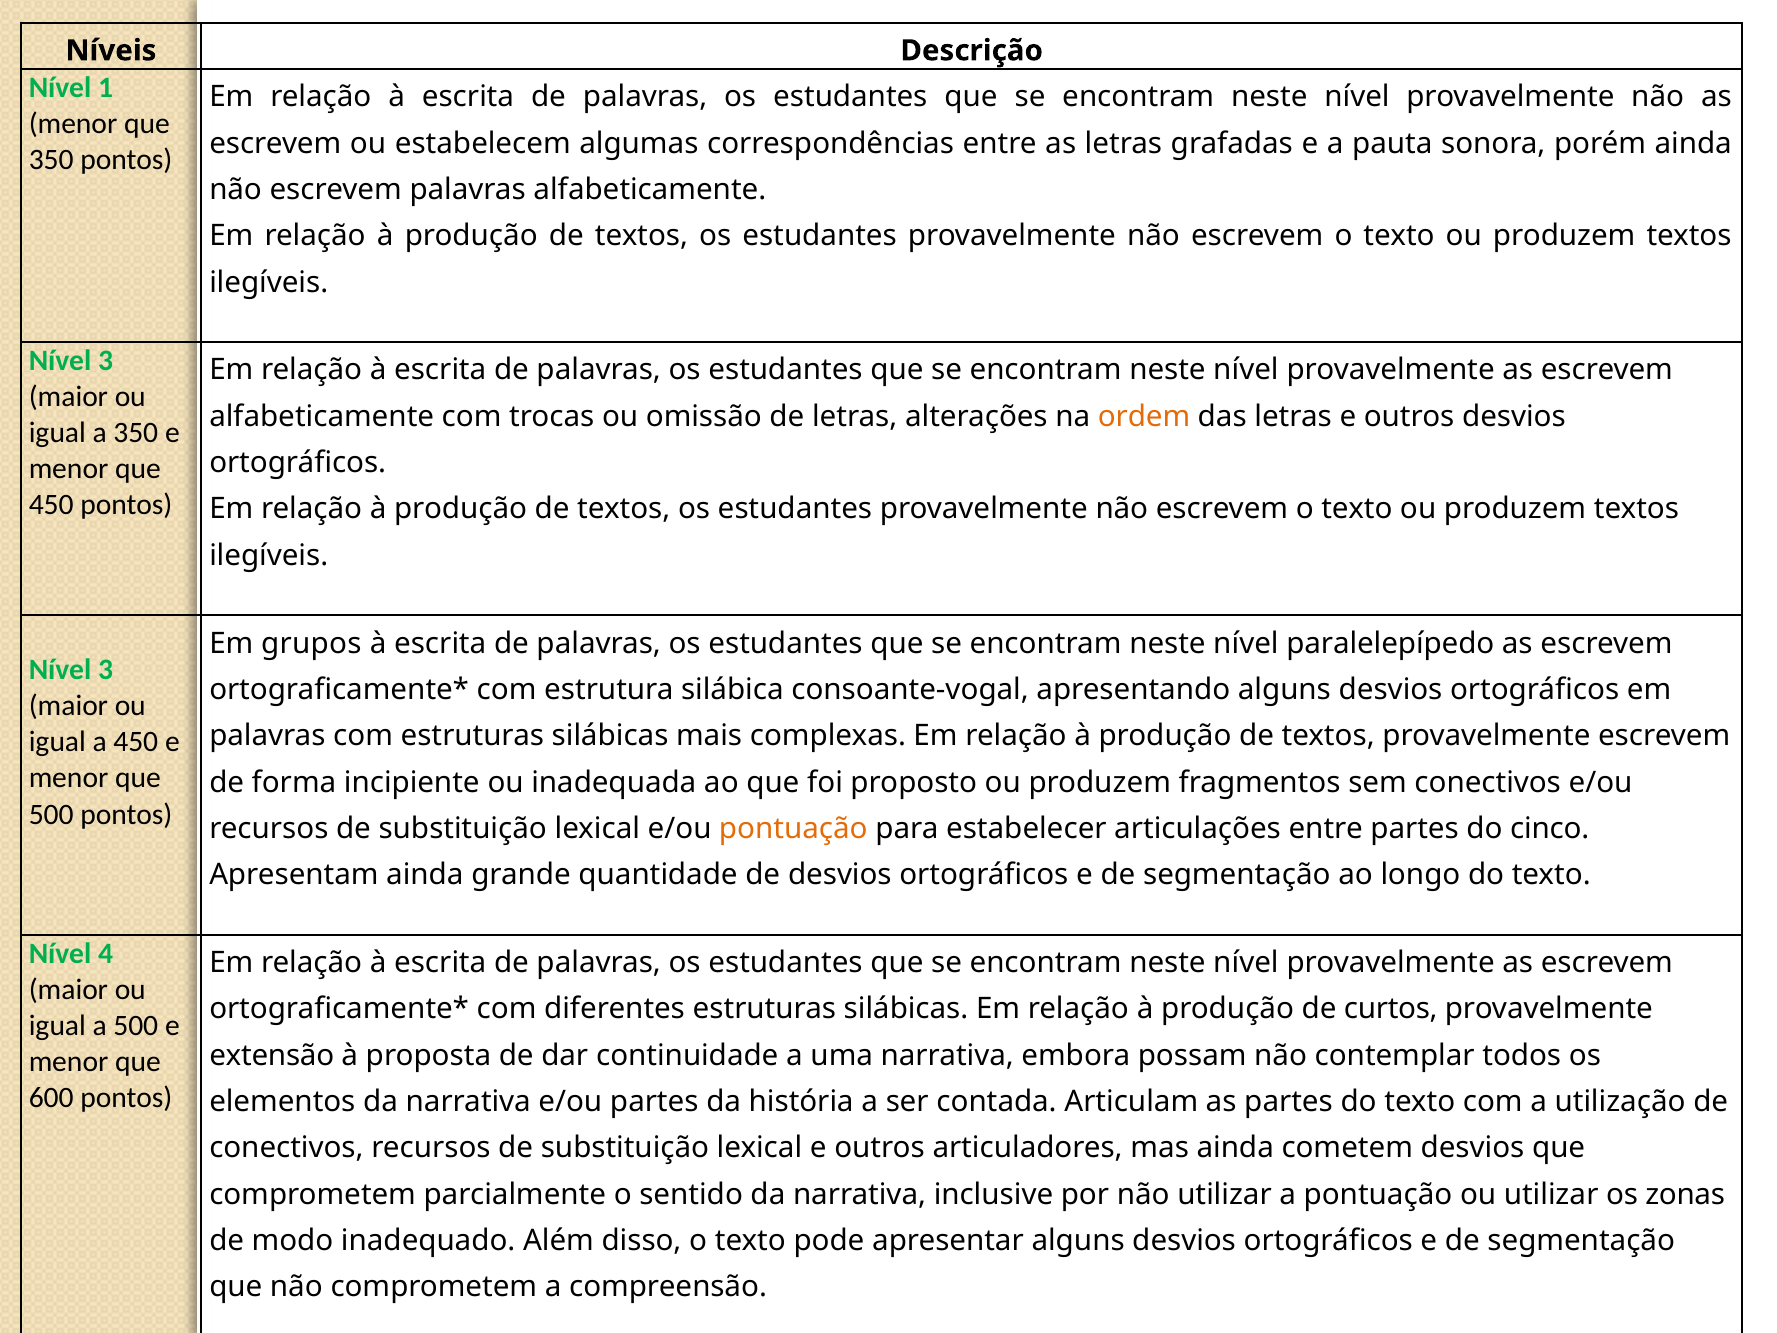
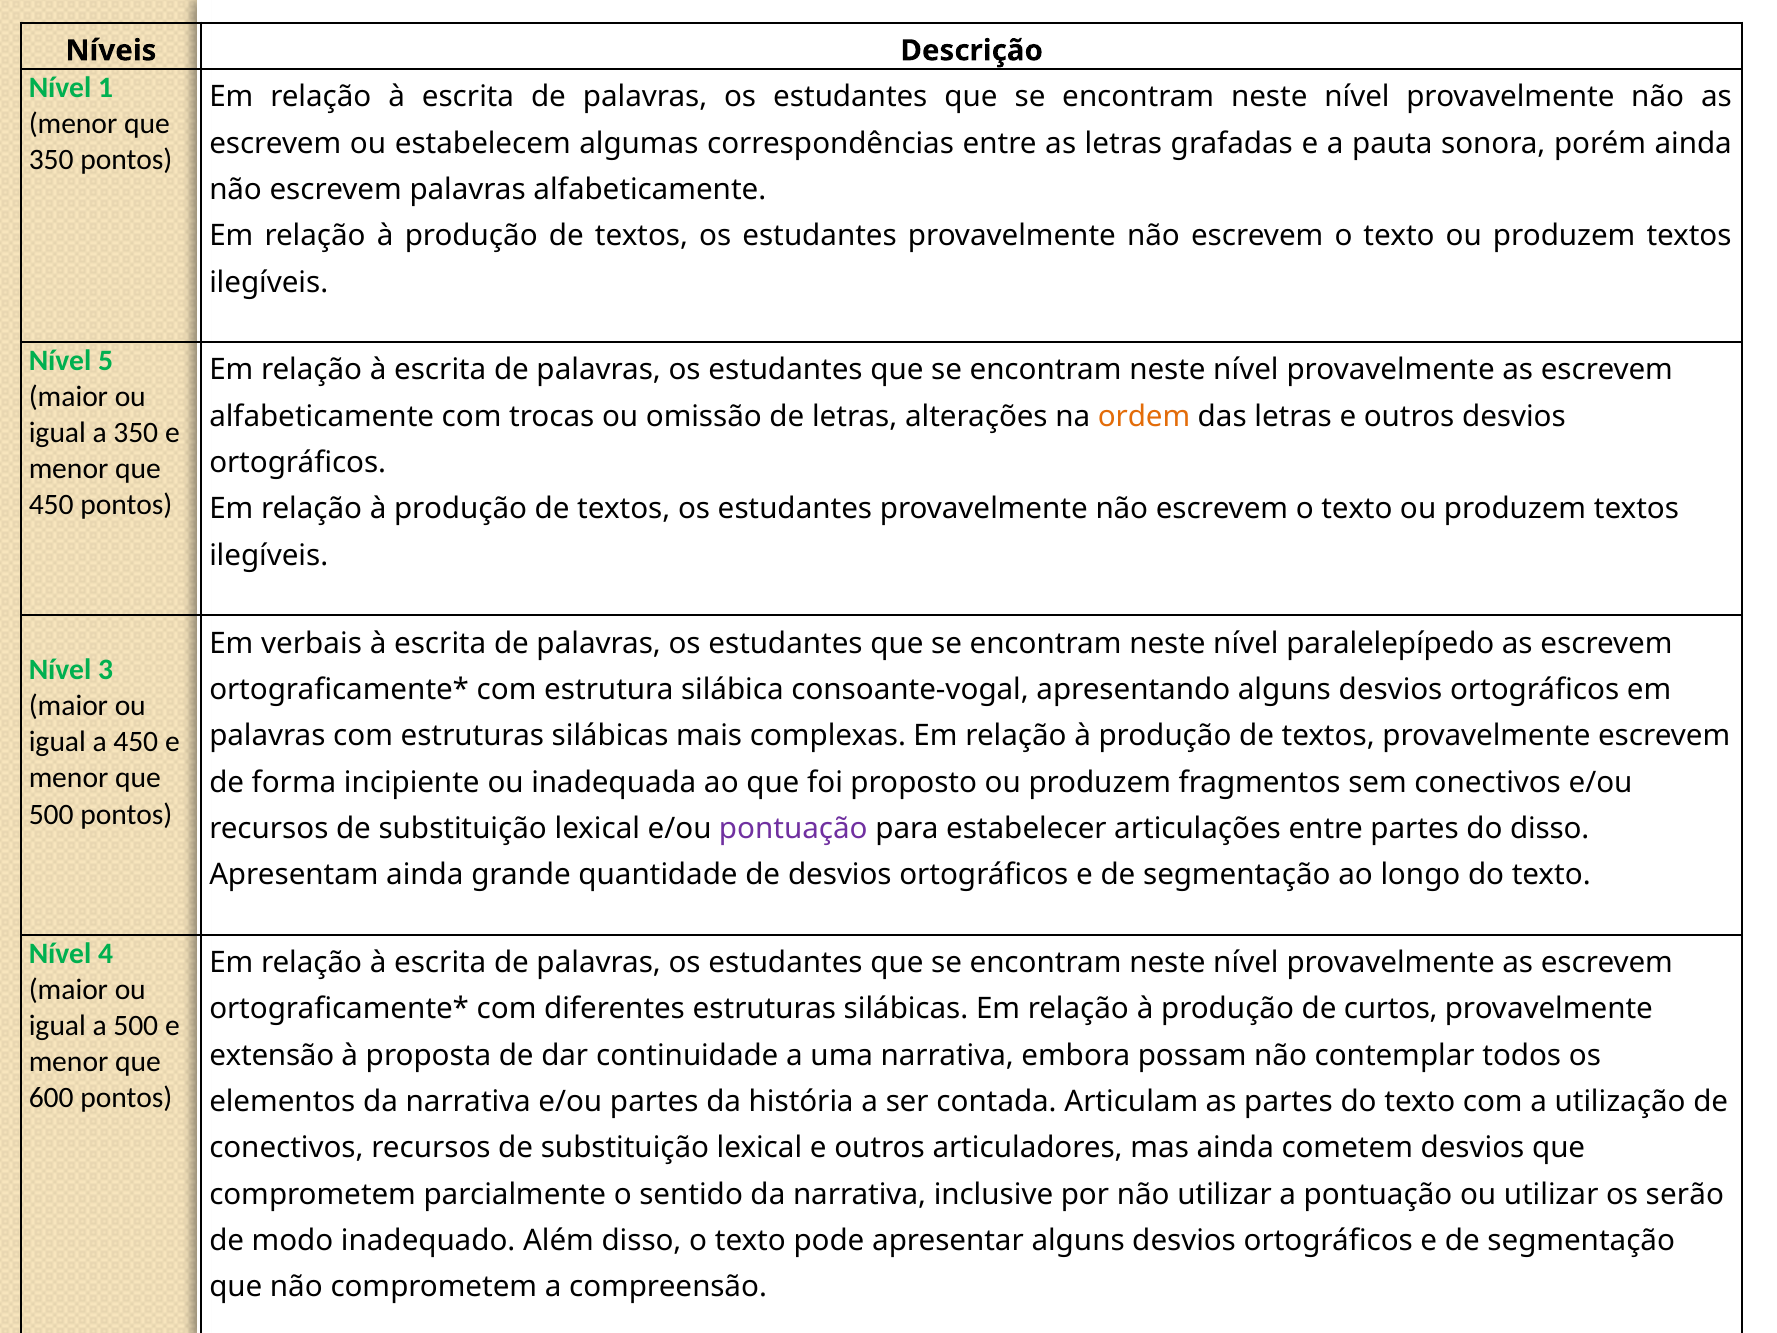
3: 3 -> 5 (106, 361)
grupos: grupos -> verbais (311, 643)
pontuação colour: orange -> purple (793, 829)
do cinco: cinco -> disso (1550, 829)
zonas: zonas -> serão (1685, 1194)
